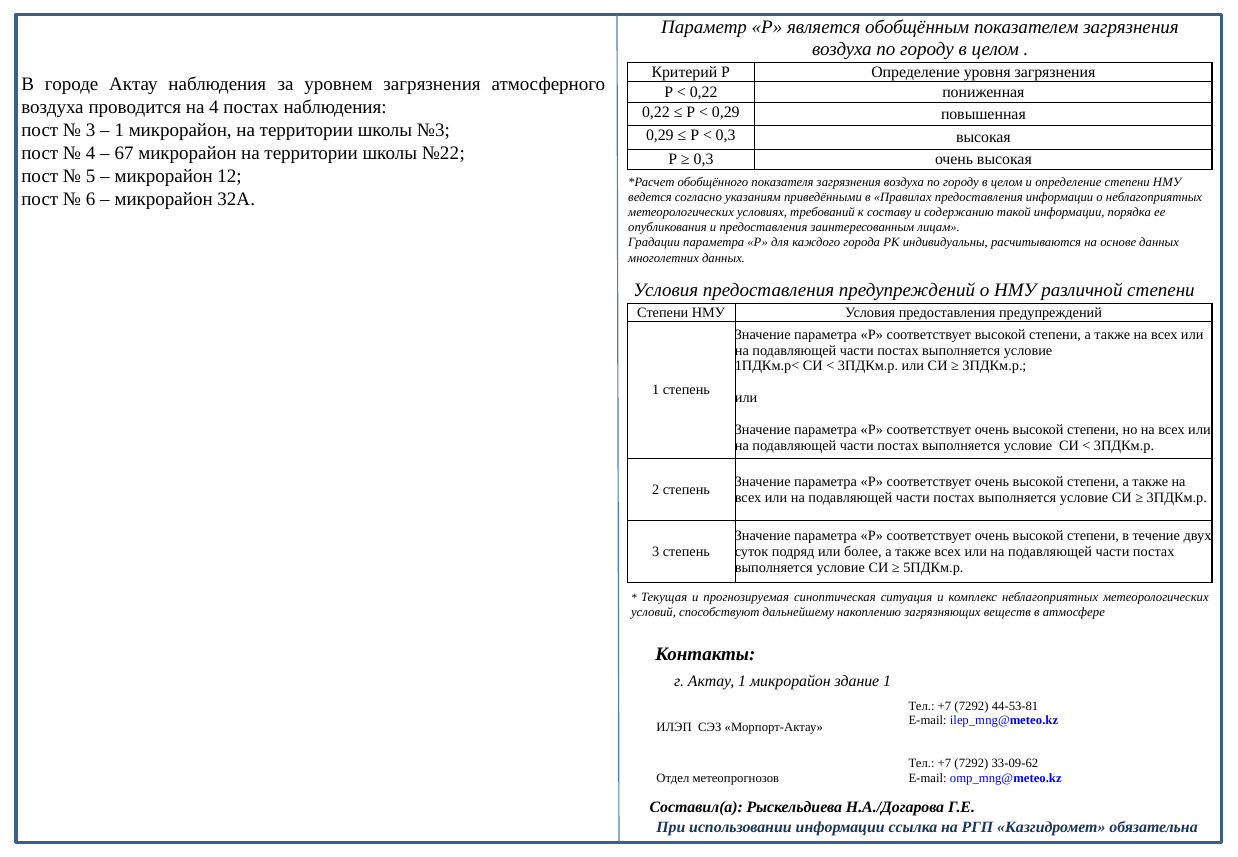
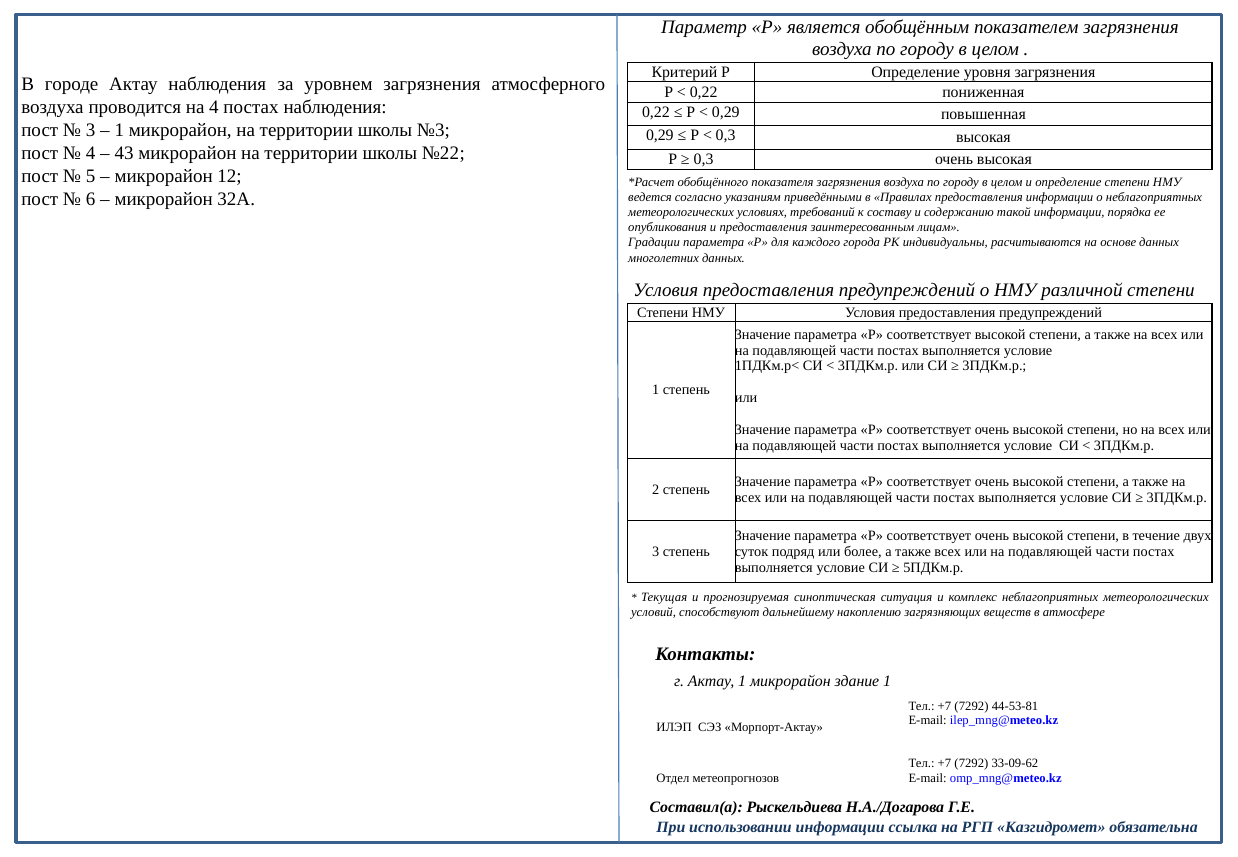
67: 67 -> 43 (124, 153)
